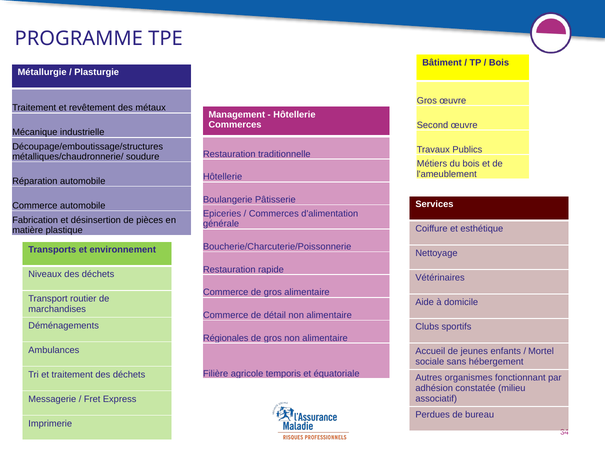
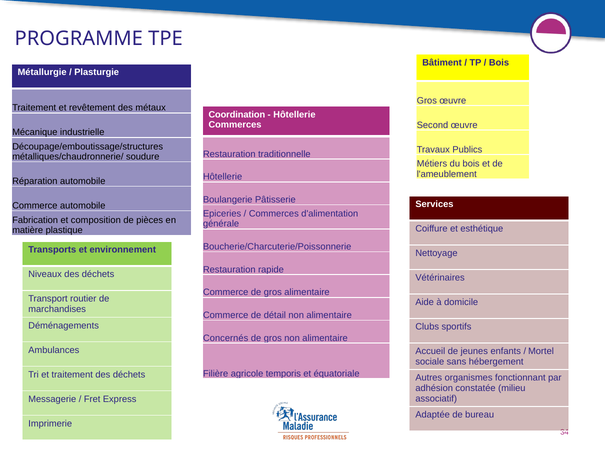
Management: Management -> Coordination (237, 115)
désinsertion: désinsertion -> composition (96, 220)
Régionales: Régionales -> Concernés (226, 339)
Perdues: Perdues -> Adaptée (433, 415)
